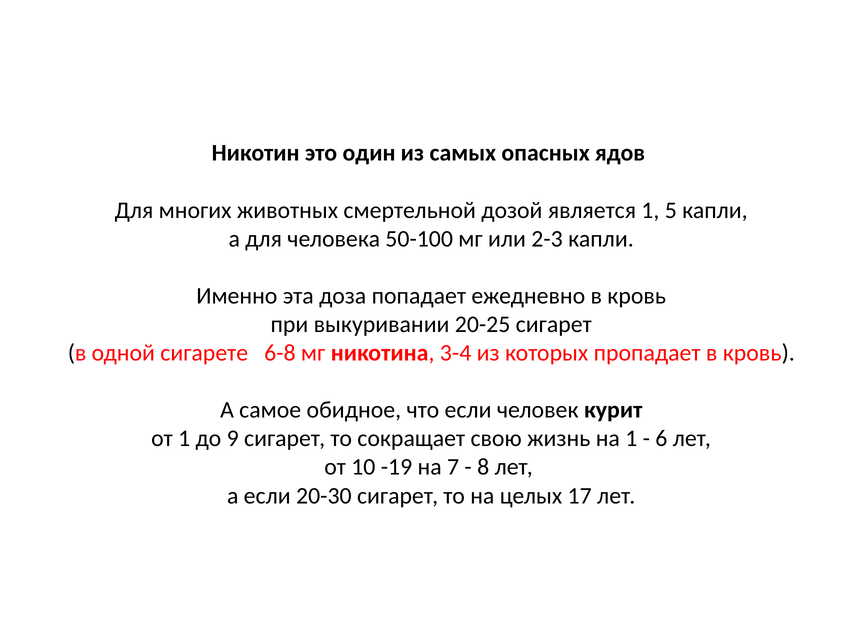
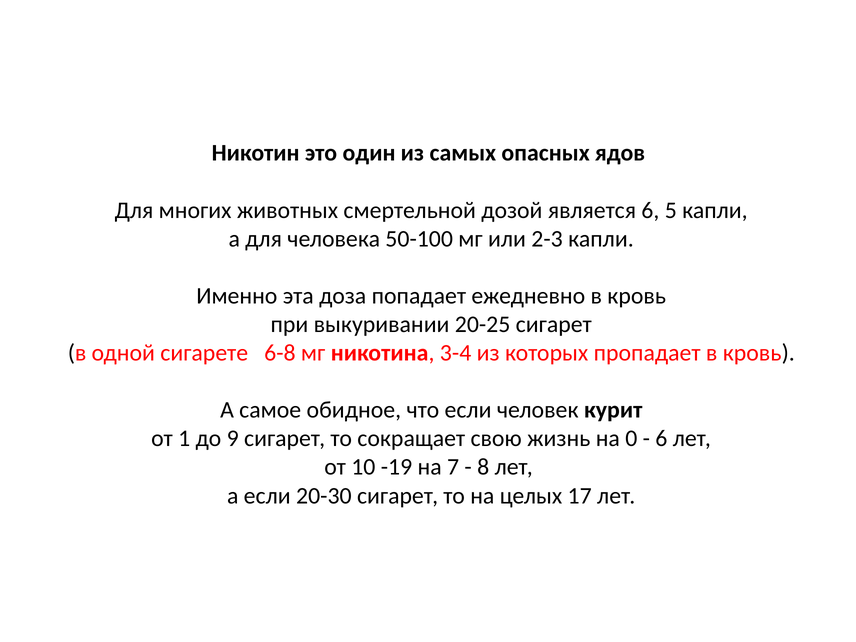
является 1: 1 -> 6 (650, 210)
на 1: 1 -> 0 (631, 439)
